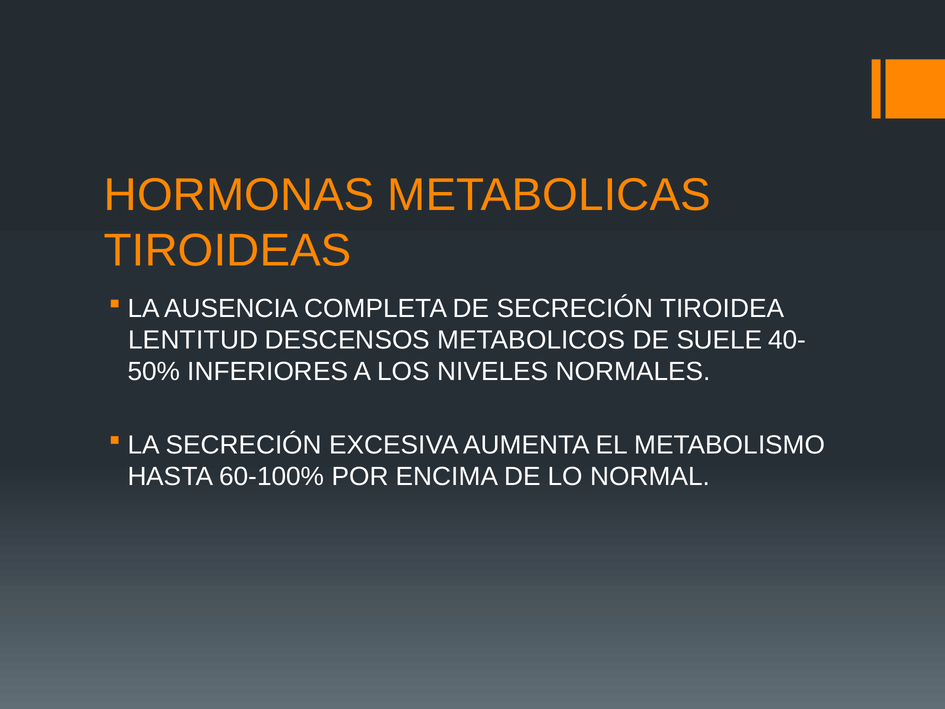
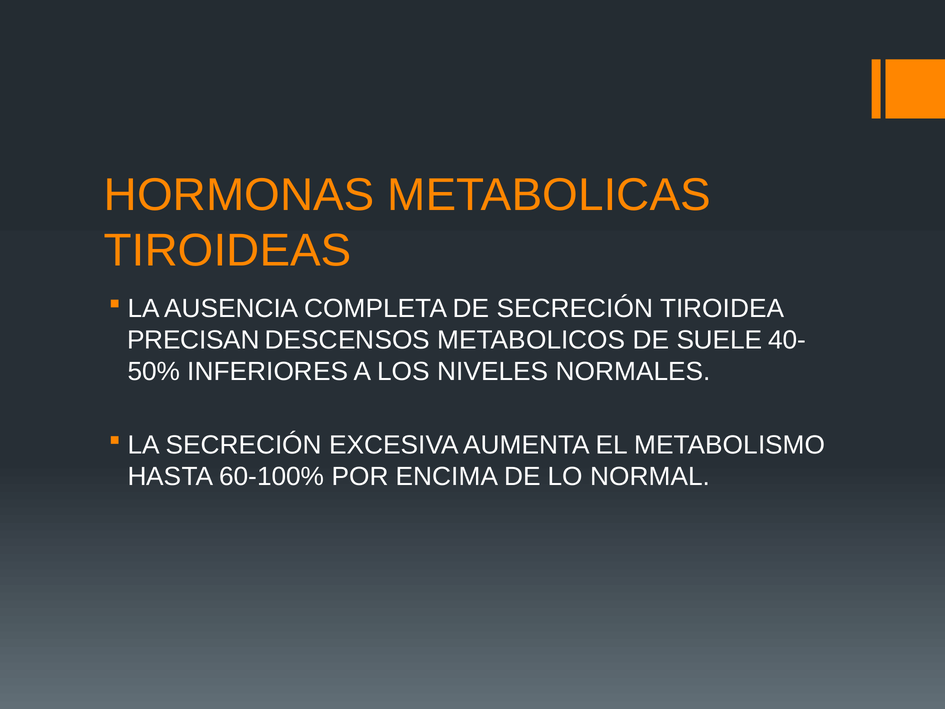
LENTITUD: LENTITUD -> PRECISAN (193, 340)
